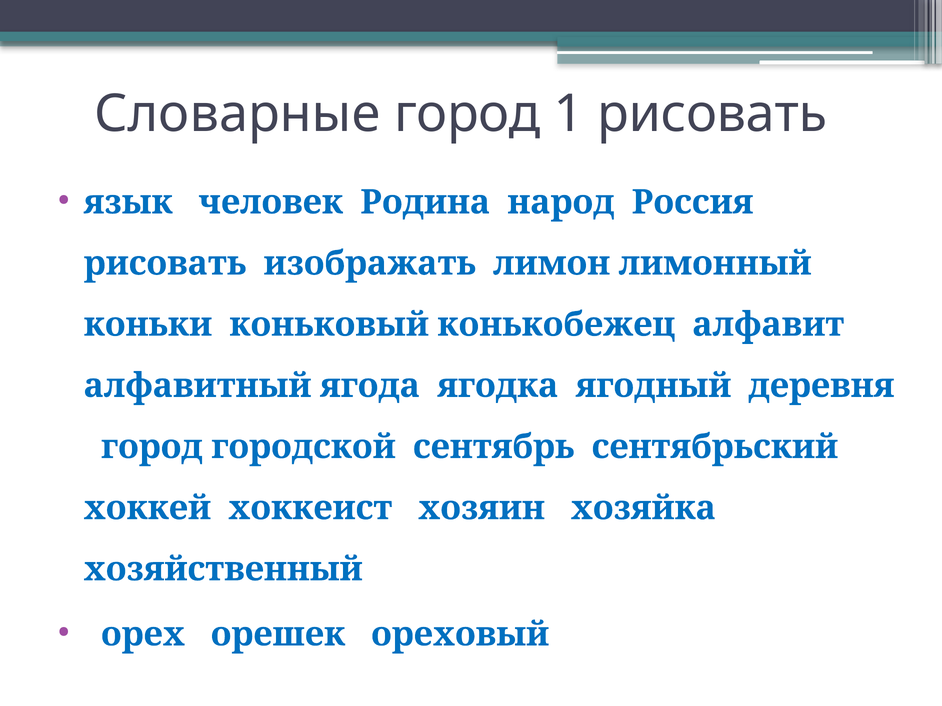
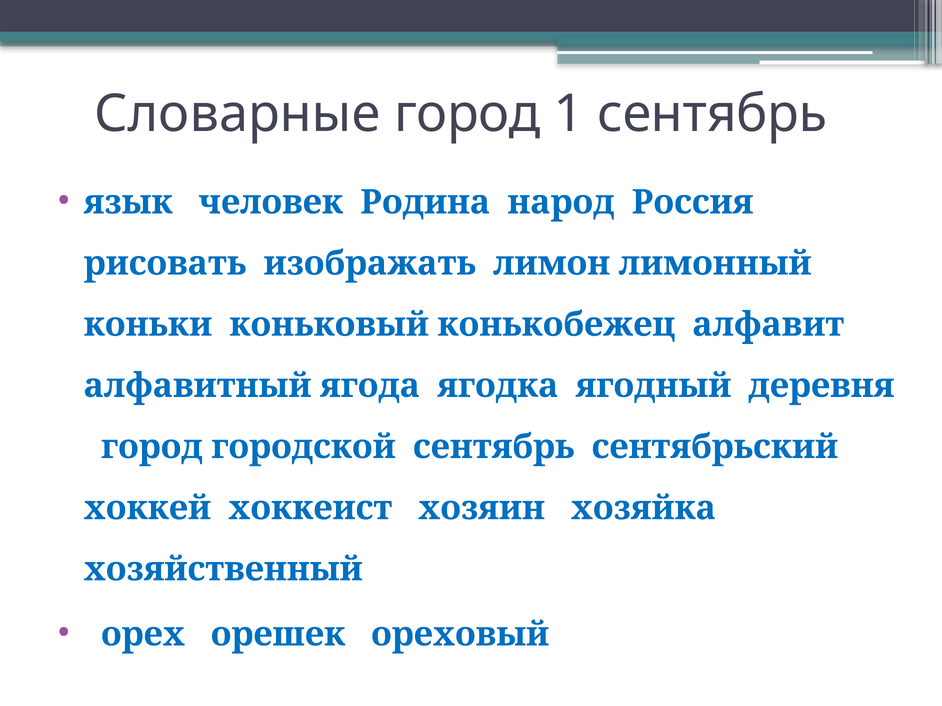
1 рисовать: рисовать -> сентябрь (712, 114)
